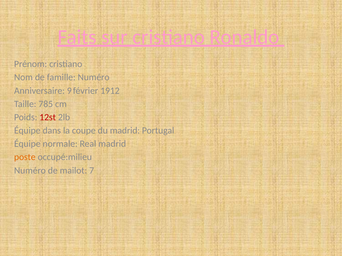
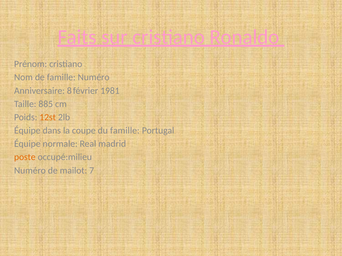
9: 9 -> 8 (69, 91)
1912: 1912 -> 1981 (110, 91)
785: 785 -> 885 (46, 104)
12st colour: red -> orange (48, 117)
du madrid: madrid -> famille (125, 131)
